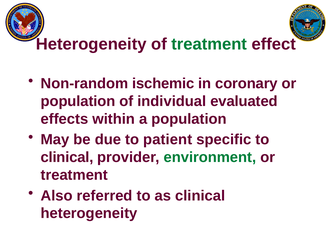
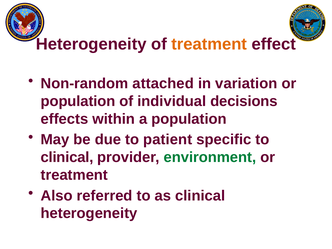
treatment colour: green -> orange (209, 44)
ischemic: ischemic -> attached (163, 83)
coronary: coronary -> variation (246, 83)
evaluated: evaluated -> decisions (244, 101)
